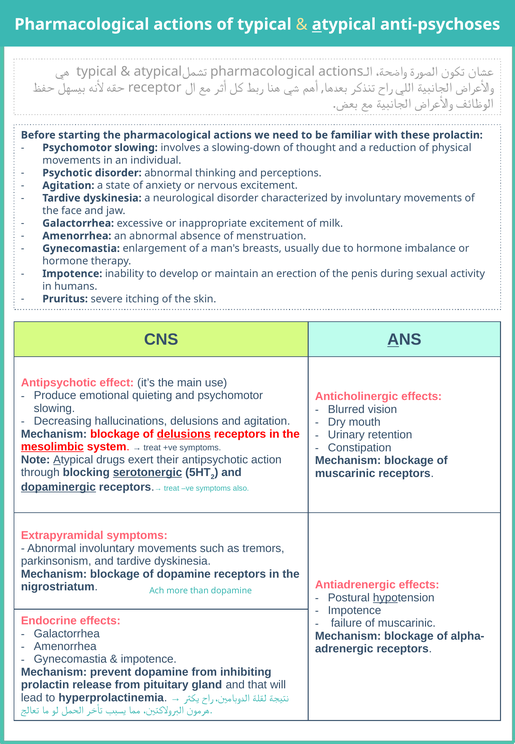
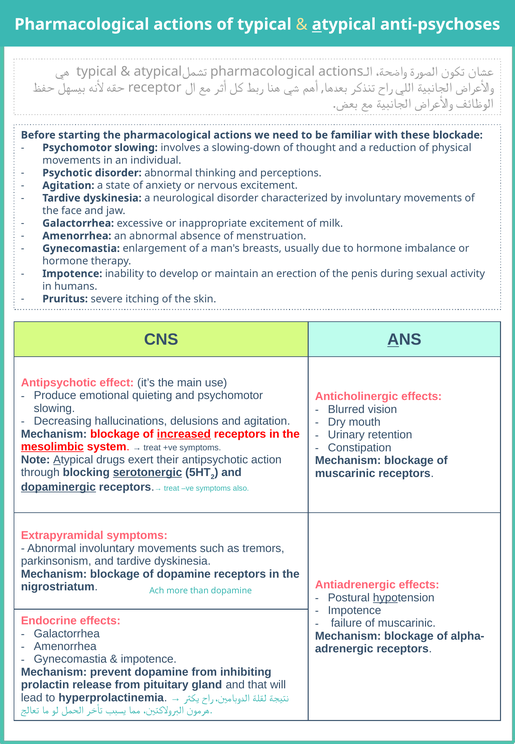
these prolactin: prolactin -> blockade (458, 135)
of delusions: delusions -> increased (184, 434)
